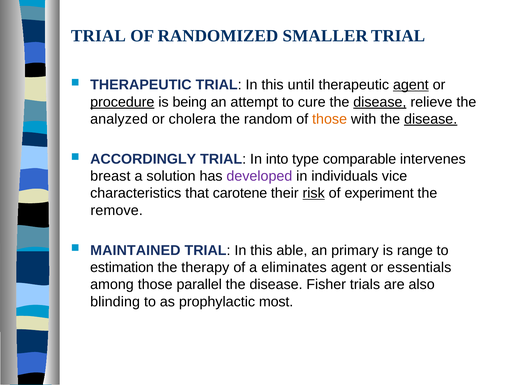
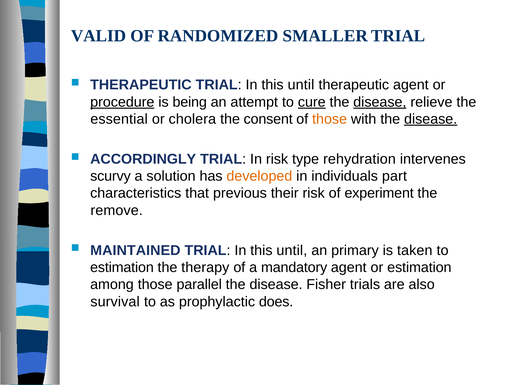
TRIAL: TRIAL -> VALID (98, 36)
agent underline: present -> none (411, 85)
cure underline: none -> present (312, 102)
analyzed: analyzed -> essential (119, 119)
random: random -> consent (268, 119)
In into: into -> risk (277, 159)
comparable: comparable -> rehydration (359, 159)
breast: breast -> scurvy (110, 176)
developed colour: purple -> orange (259, 176)
vice: vice -> part (394, 176)
carotene: carotene -> previous (240, 193)
risk underline: present -> none (314, 193)
able: able -> until (292, 250)
range: range -> taken (415, 250)
eliminates: eliminates -> mandatory (294, 267)
or essentials: essentials -> estimation (419, 267)
blinding: blinding -> survival (115, 301)
most: most -> does (276, 301)
